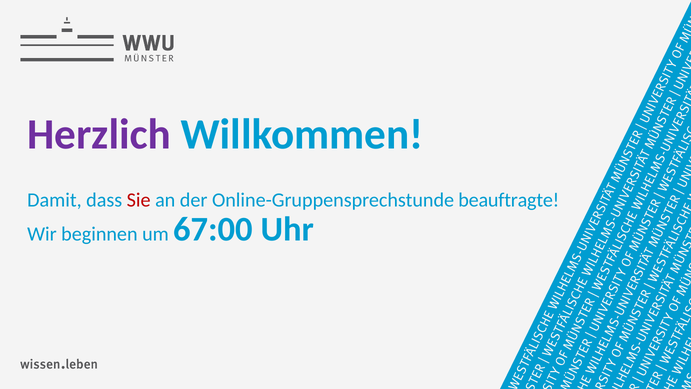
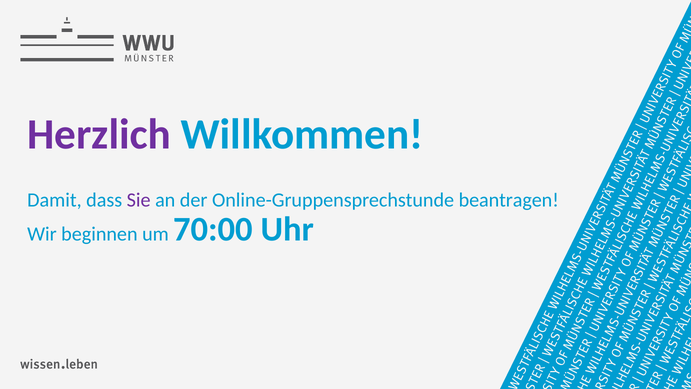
Sie colour: red -> purple (139, 200)
beauftragte: beauftragte -> beantragen (509, 200)
67:00: 67:00 -> 70:00 (213, 229)
